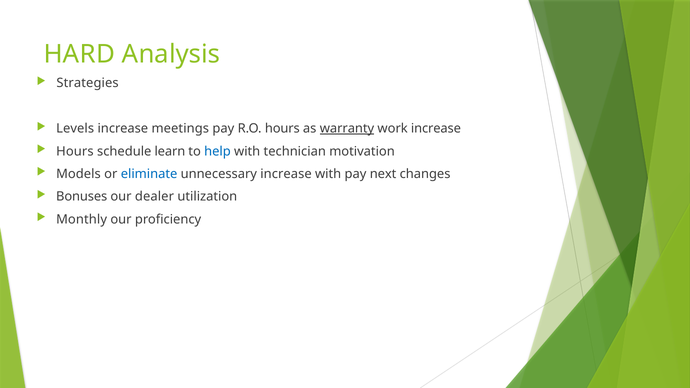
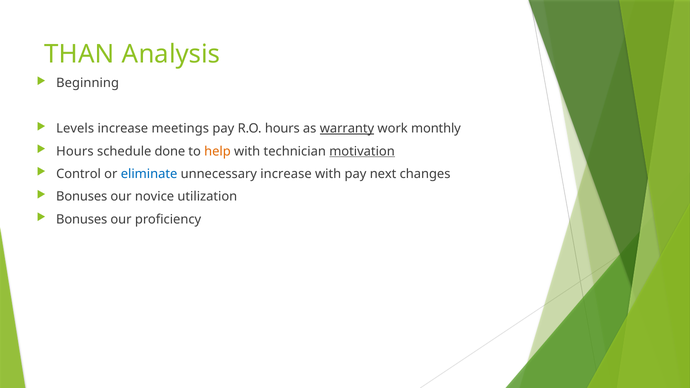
HARD: HARD -> THAN (79, 54)
Strategies: Strategies -> Beginning (88, 83)
work increase: increase -> monthly (436, 129)
learn: learn -> done (170, 151)
help colour: blue -> orange (217, 151)
motivation underline: none -> present (362, 151)
Models: Models -> Control (79, 174)
dealer: dealer -> novice (155, 197)
Monthly: Monthly -> Bonuses (82, 219)
